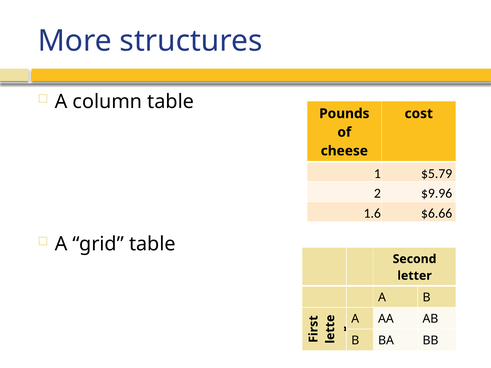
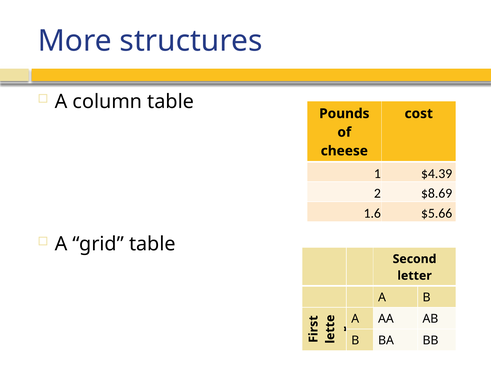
$5.79: $5.79 -> $4.39 (437, 174)
$9.96: $9.96 -> $8.69 (437, 194)
$6.66: $6.66 -> $5.66 (437, 213)
